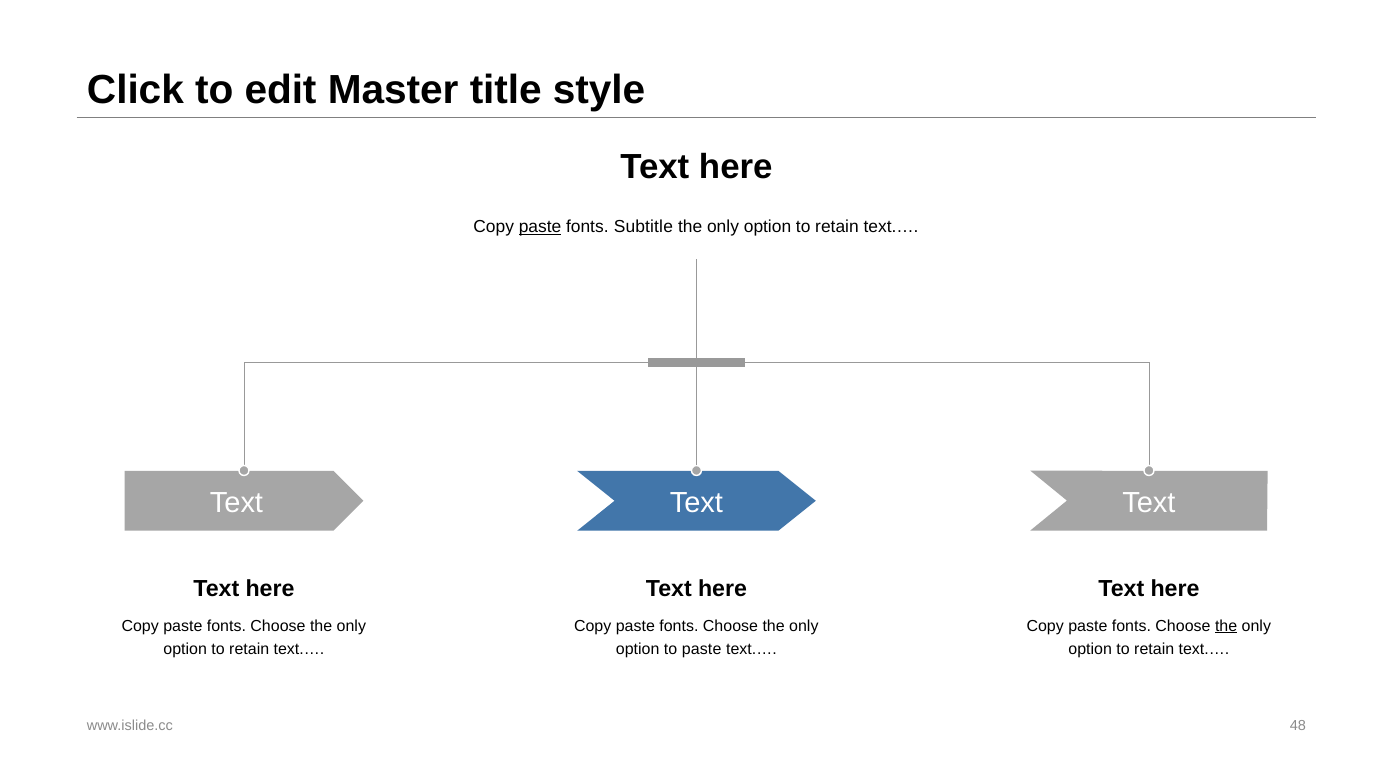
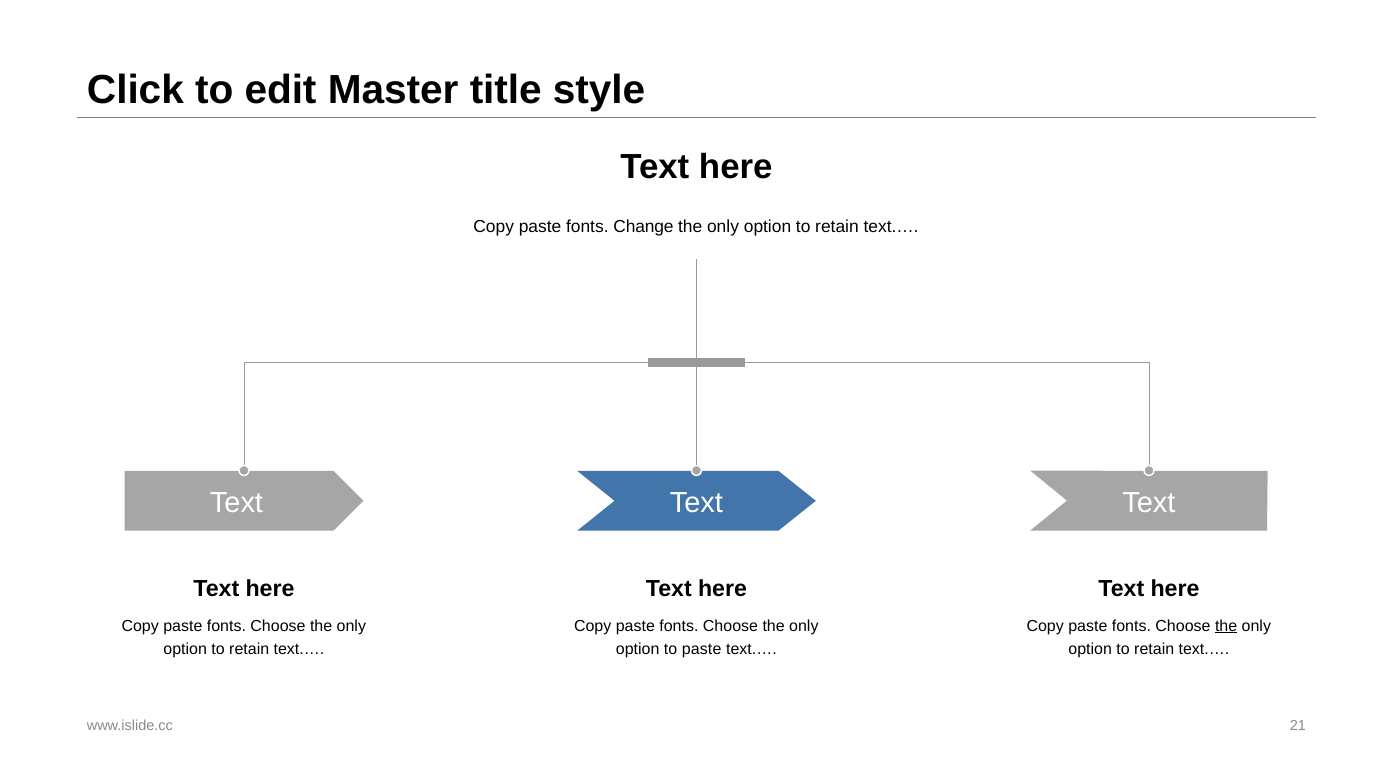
paste underline: present -> none (540, 227)
Subtitle: Subtitle -> Change (644, 227)
48: 48 -> 21 (1298, 726)
